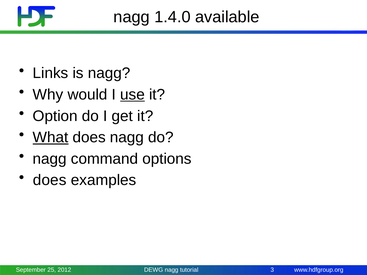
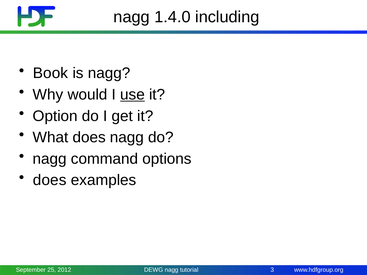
available: available -> including (227, 17)
Links: Links -> Book (50, 73)
What underline: present -> none (51, 137)
